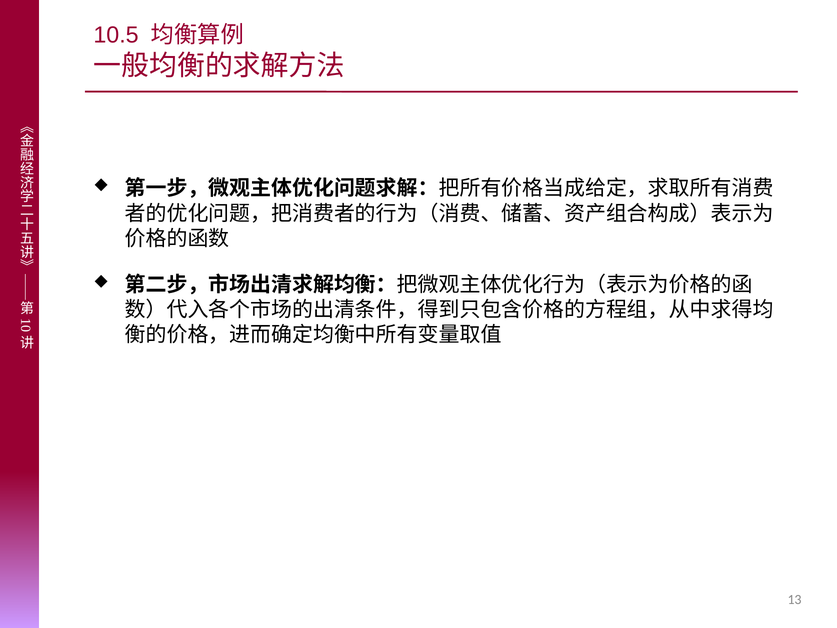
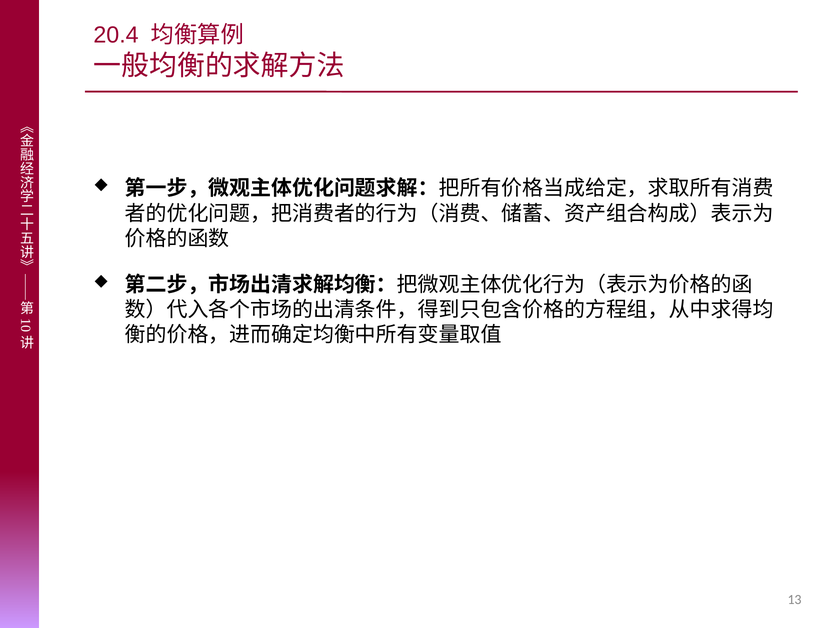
10.5: 10.5 -> 20.4 (116, 35)
